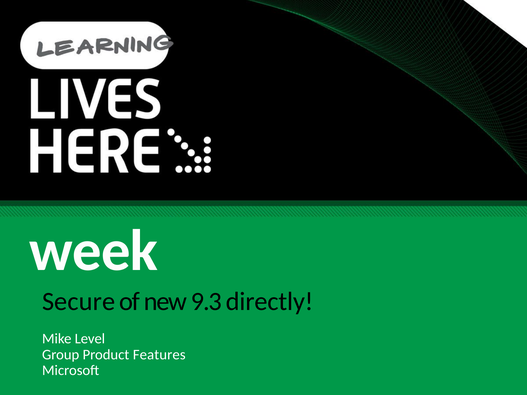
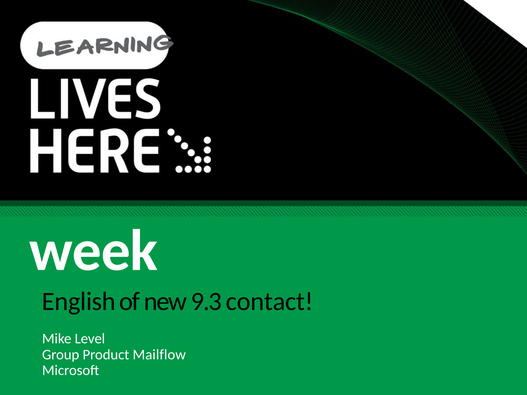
Secure: Secure -> English (79, 302)
directly: directly -> contact (270, 302)
Features: Features -> Mailflow (159, 355)
